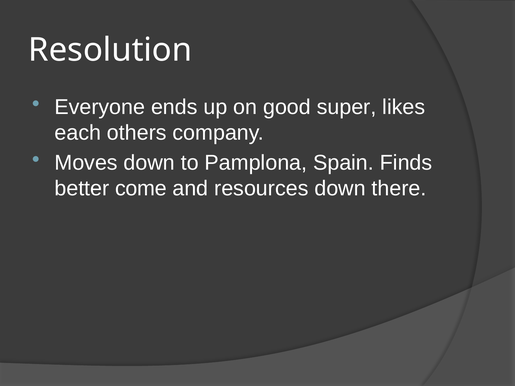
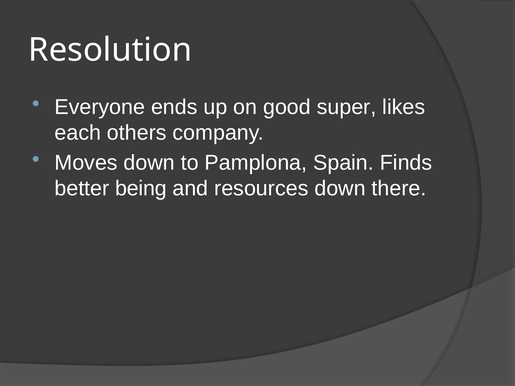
come: come -> being (141, 189)
